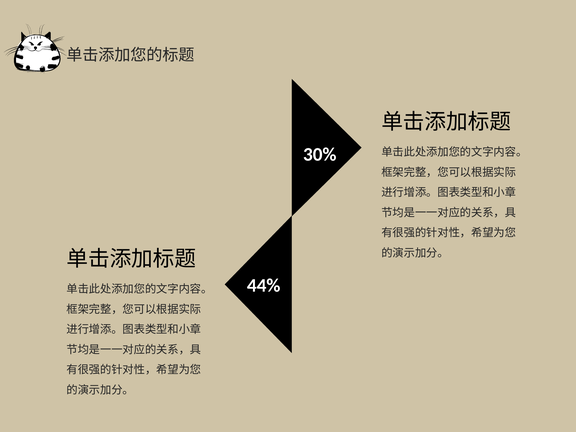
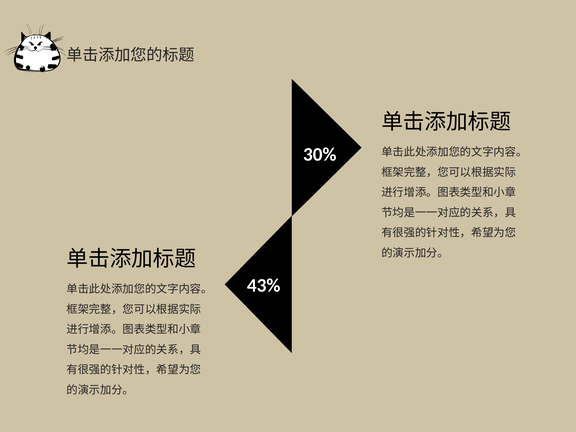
44%: 44% -> 43% (264, 286)
